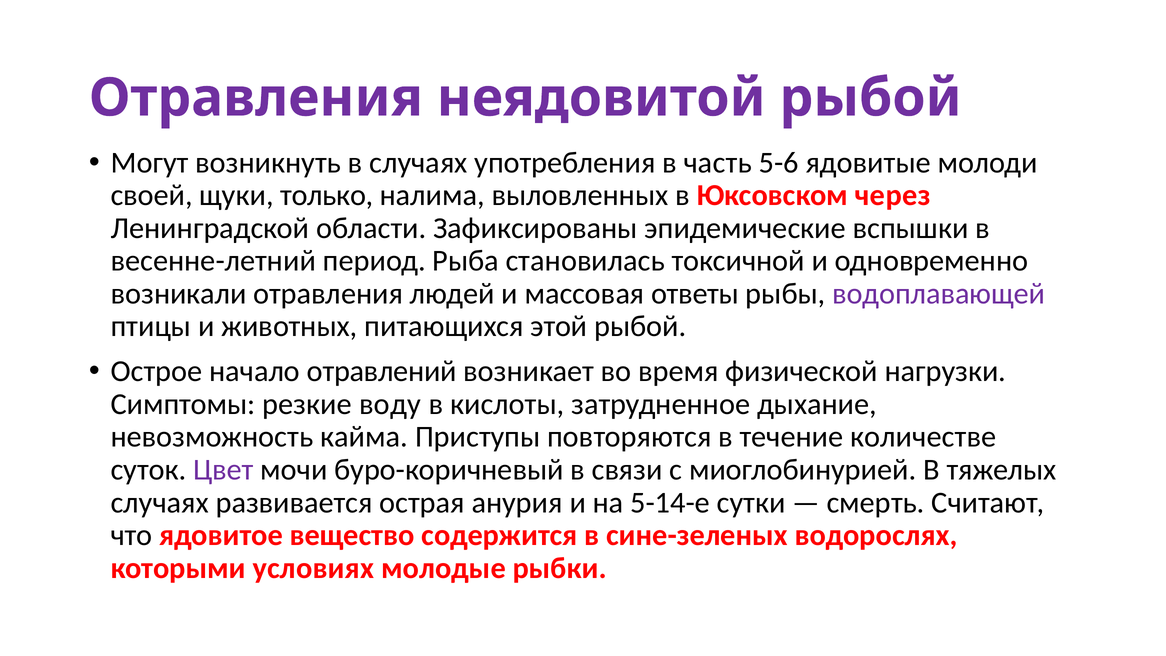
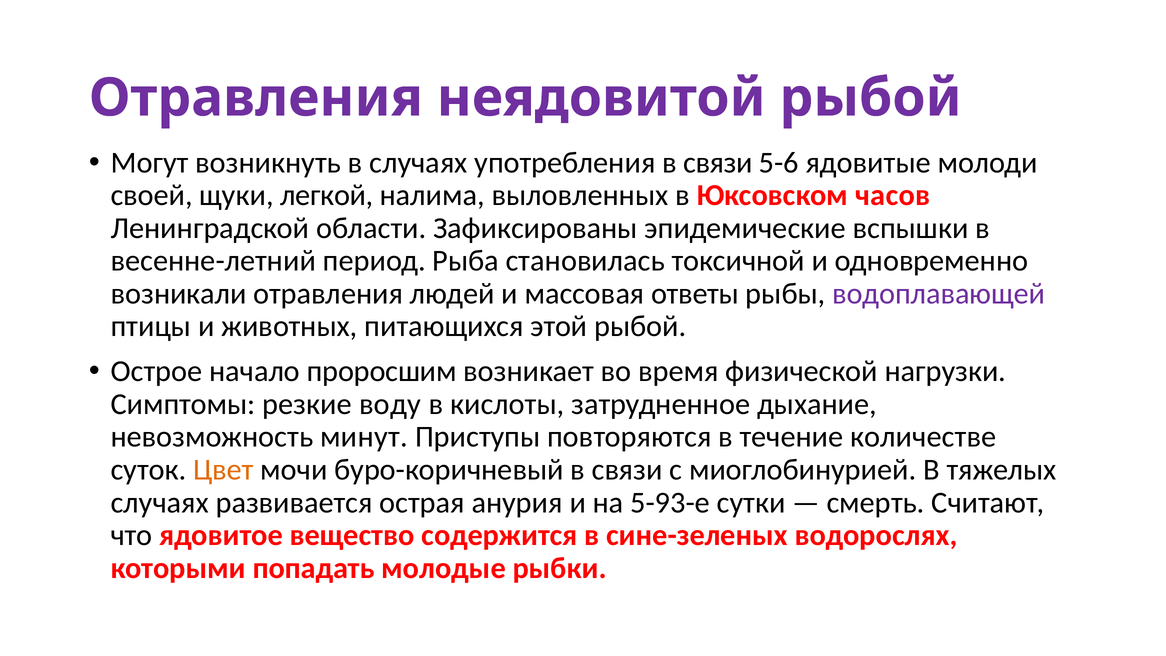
употребления в часть: часть -> связи (718, 163)
только: только -> легкой (327, 195)
через: через -> часов (893, 195)
отравлений: отравлений -> проросшим (382, 371)
кайма: кайма -> минут (364, 437)
Цвет colour: purple -> orange (223, 470)
5-14-е: 5-14-е -> 5-93-е (670, 502)
условиях: условиях -> попадать (314, 568)
